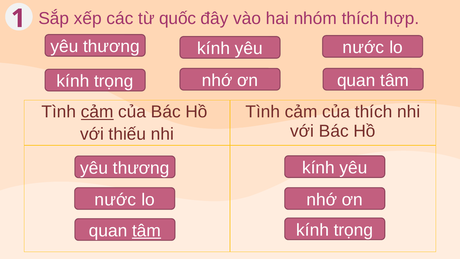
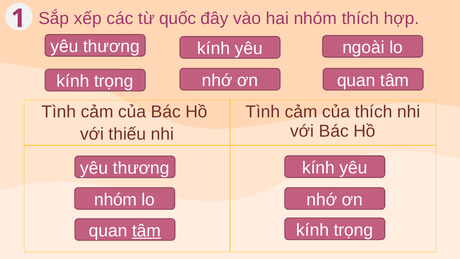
yêu nước: nước -> ngoài (363, 48)
cảm underline: present -> none (97, 112)
nước: nước -> nhóm (116, 200)
